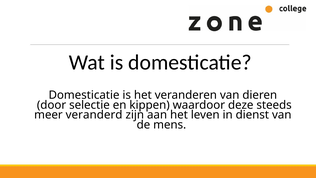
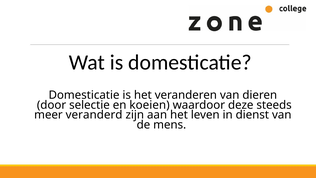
kippen: kippen -> koeien (150, 105)
